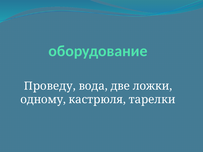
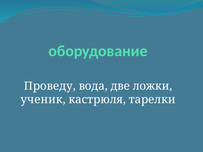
одному: одному -> ученик (43, 100)
